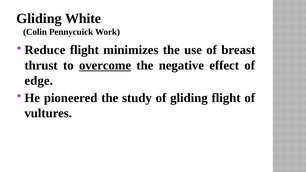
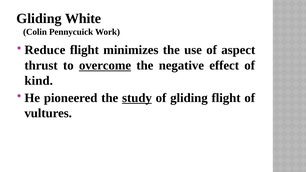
breast: breast -> aspect (238, 50)
edge: edge -> kind (39, 81)
study underline: none -> present (137, 98)
